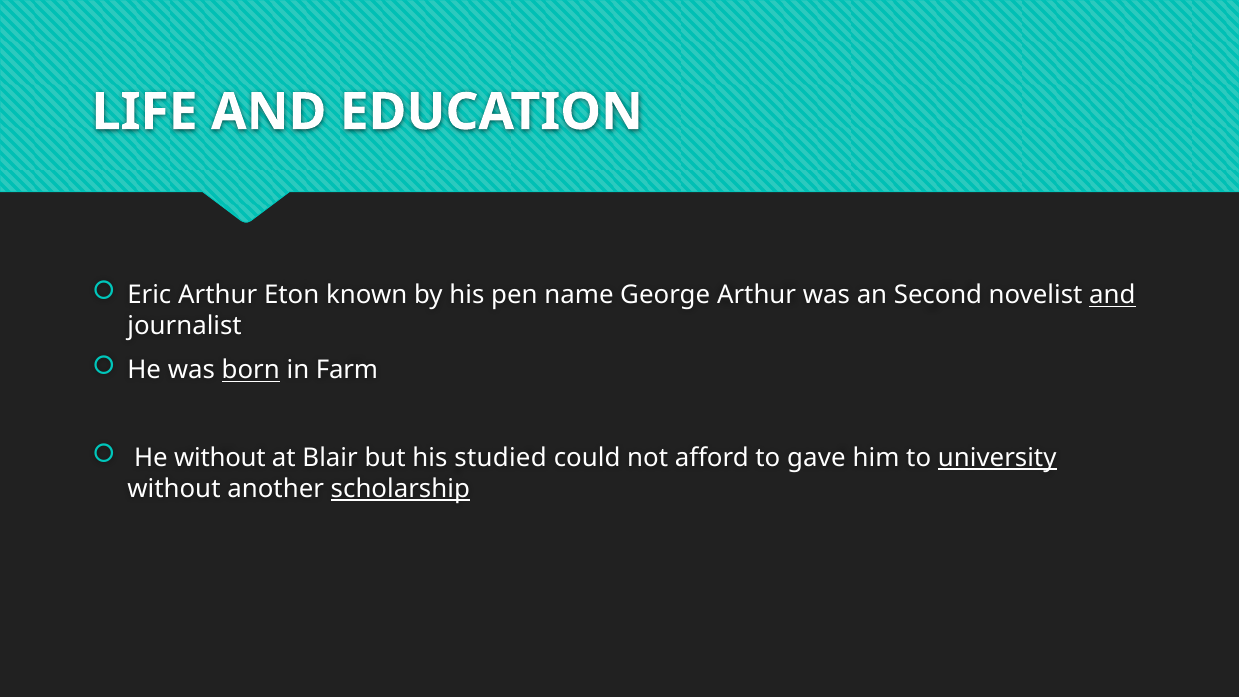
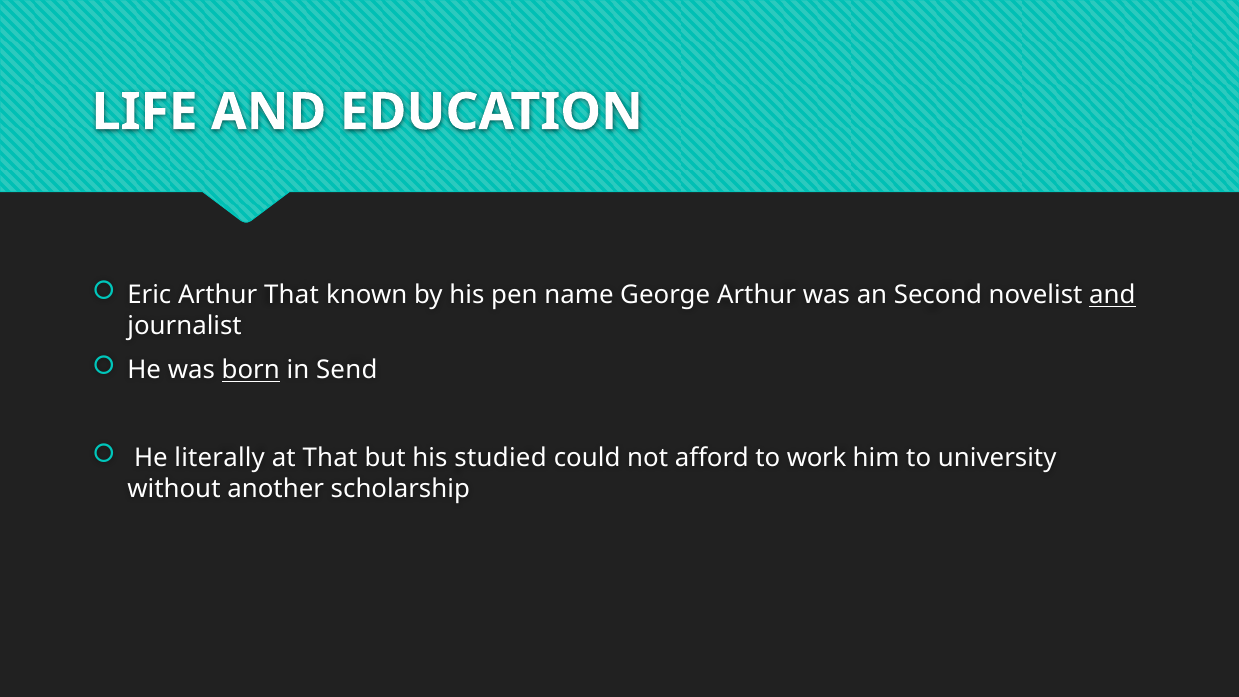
Arthur Eton: Eton -> That (292, 295)
Farm: Farm -> Send (347, 370)
He without: without -> literally (220, 458)
at Blair: Blair -> That (330, 458)
gave: gave -> work (817, 458)
university underline: present -> none (997, 458)
scholarship underline: present -> none (400, 489)
